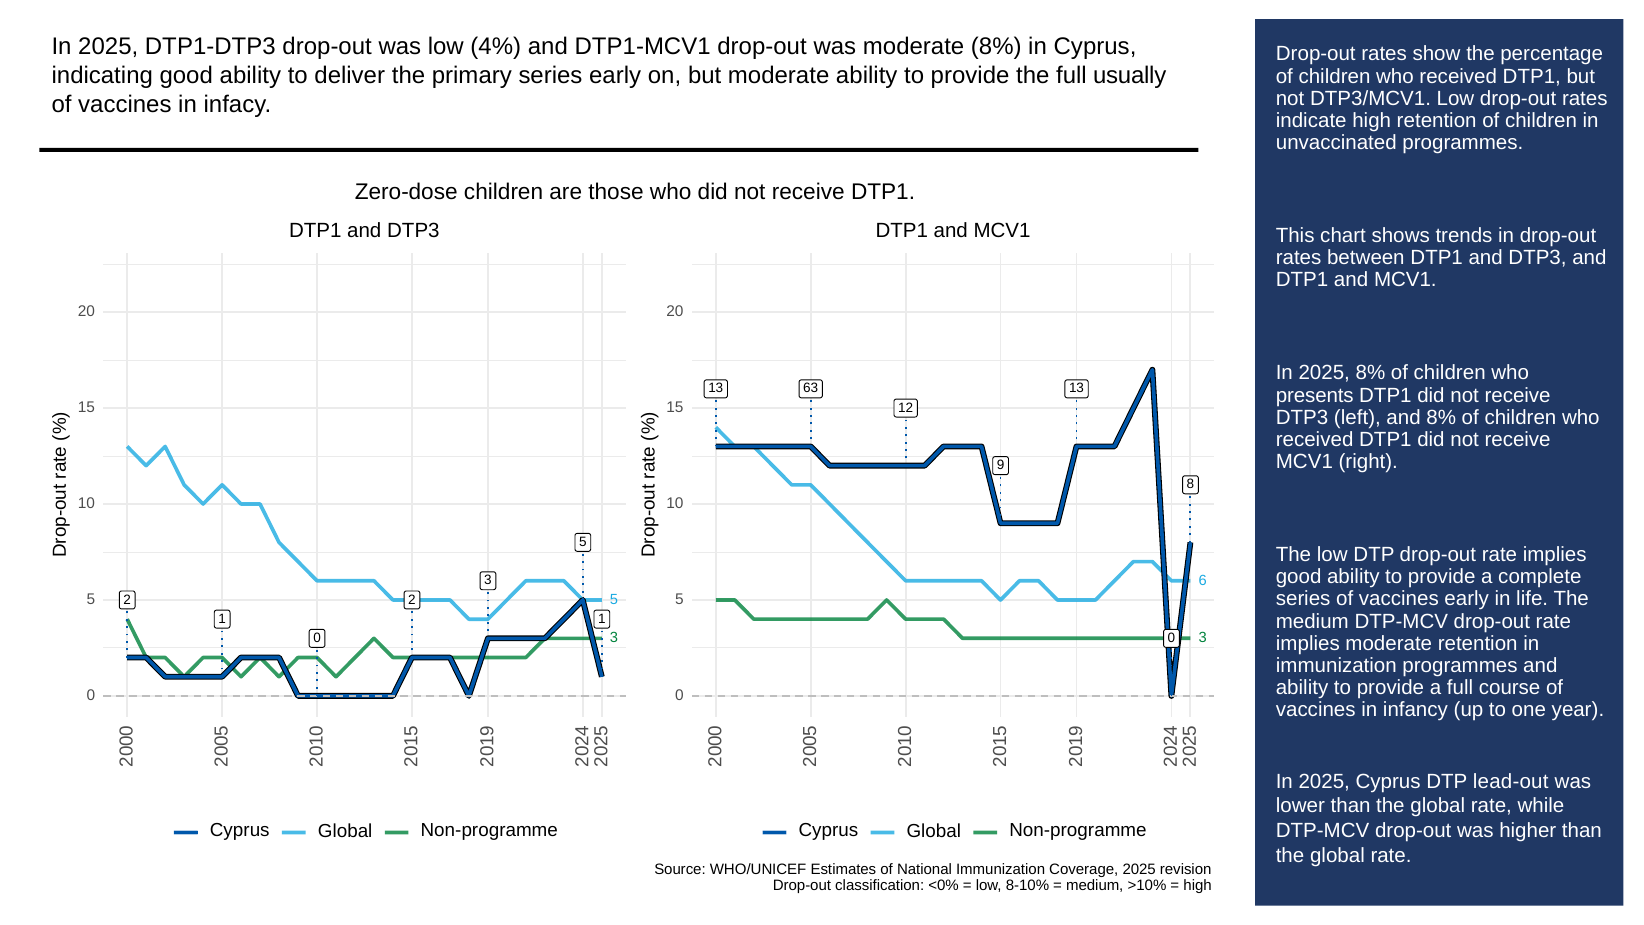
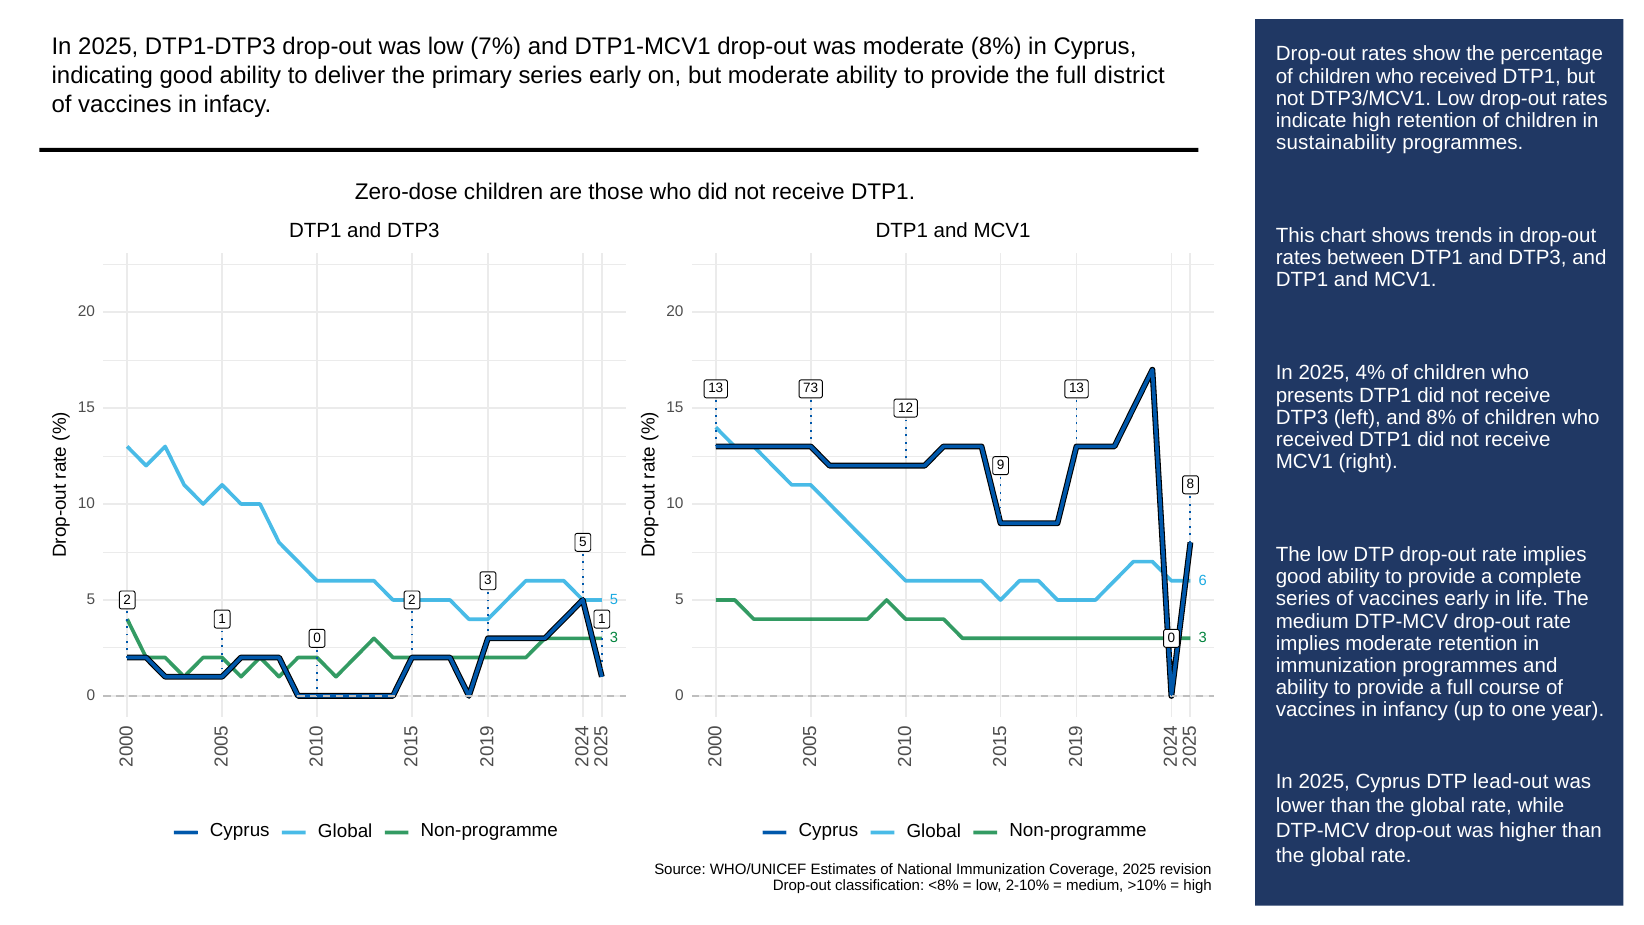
4%: 4% -> 7% (496, 47)
usually: usually -> district (1129, 76)
unvaccinated: unvaccinated -> sustainability (1336, 143)
2025 8%: 8% -> 4% (1371, 373)
63: 63 -> 73 (811, 388)
<0%: <0% -> <8% (944, 885)
8-10%: 8-10% -> 2-10% (1028, 885)
